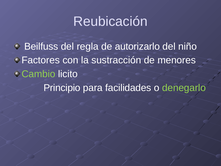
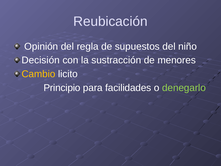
Beilfuss: Beilfuss -> Opinión (41, 46)
autorizarlo: autorizarlo -> supuestos (137, 46)
Factores: Factores -> Decisión (41, 60)
Cambio colour: light green -> yellow (38, 74)
